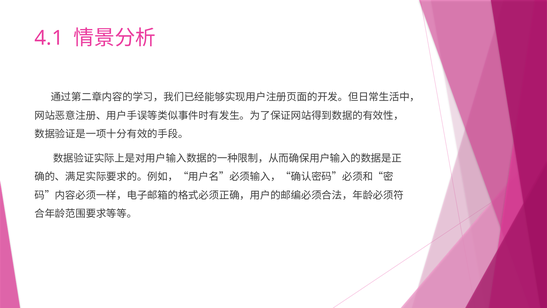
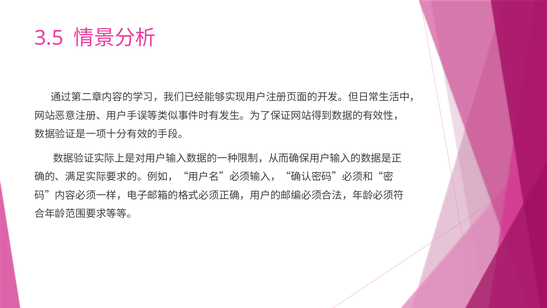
4.1: 4.1 -> 3.5 (49, 38)
